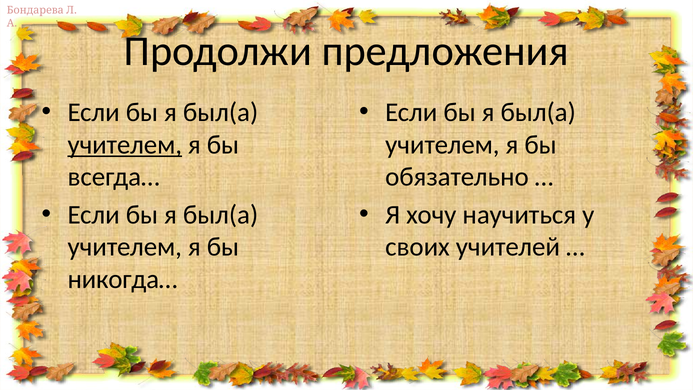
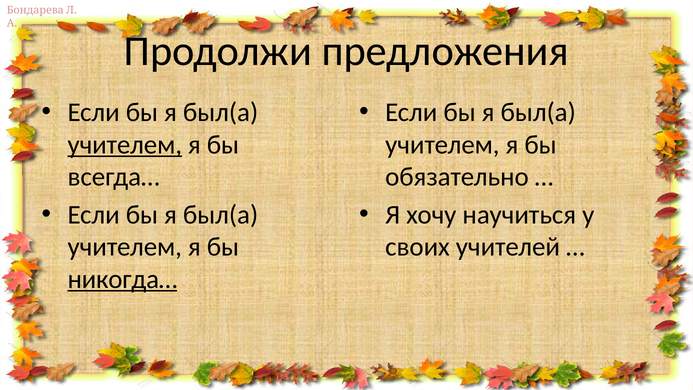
никогда… underline: none -> present (123, 279)
